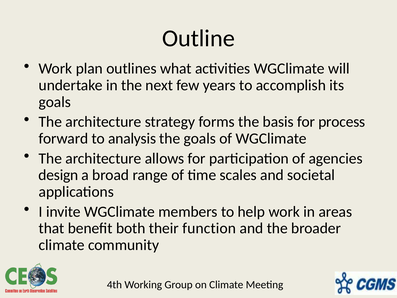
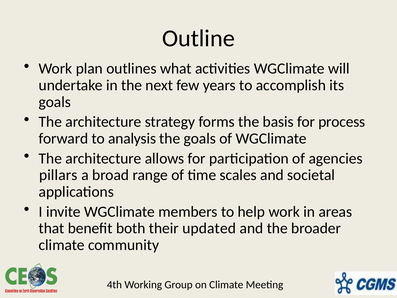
design: design -> pillars (58, 175)
function: function -> updated (209, 228)
